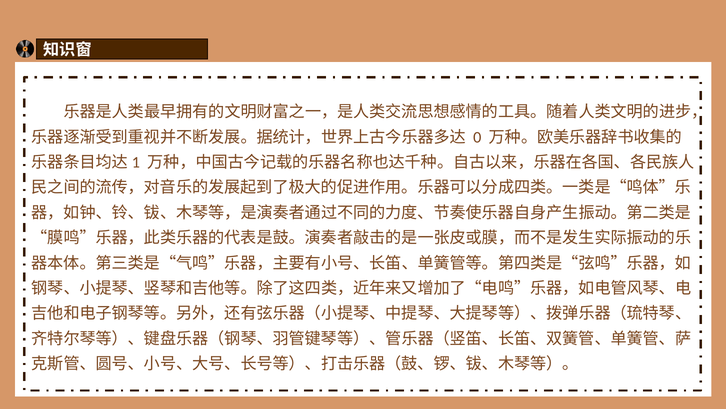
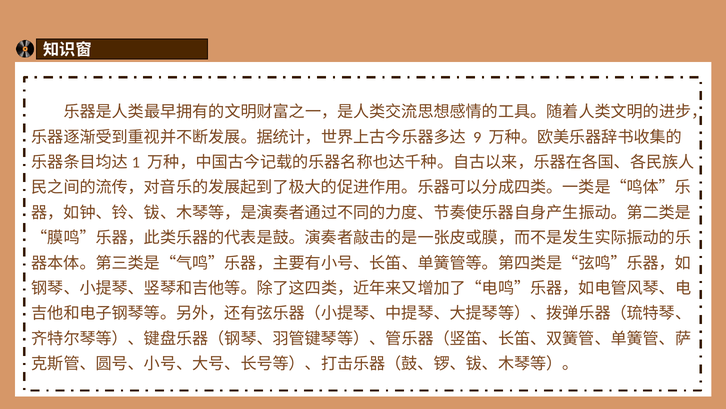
0: 0 -> 9 (477, 137)
